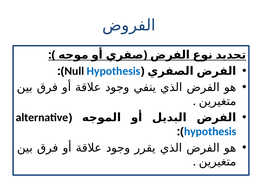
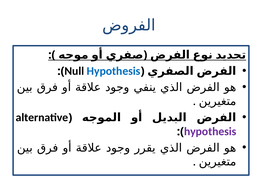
hypothesis colour: blue -> purple (210, 132)
